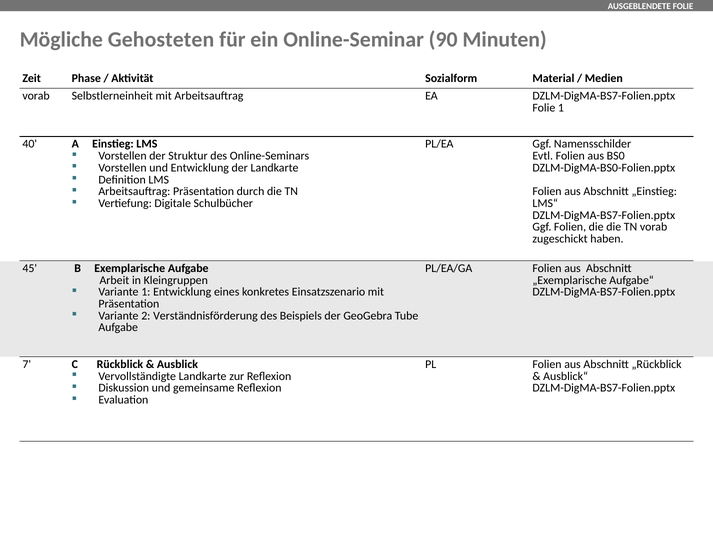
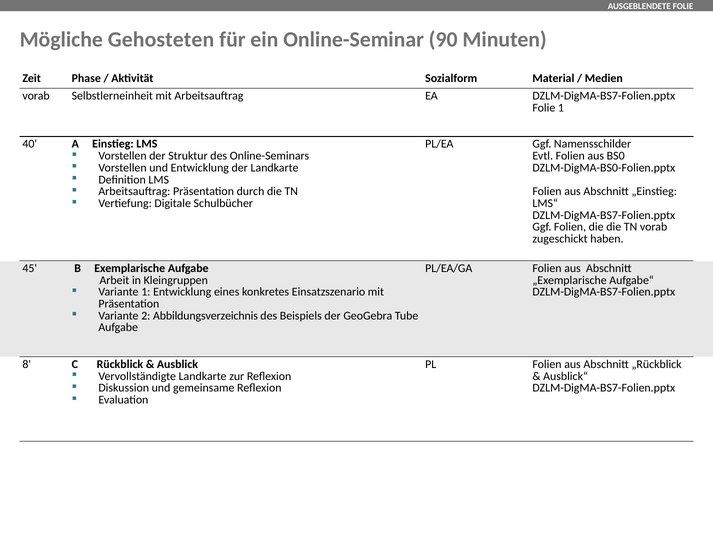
Verständnisförderung: Verständnisförderung -> Abbildungsverzeichnis (205, 316)
7: 7 -> 8 (27, 365)
